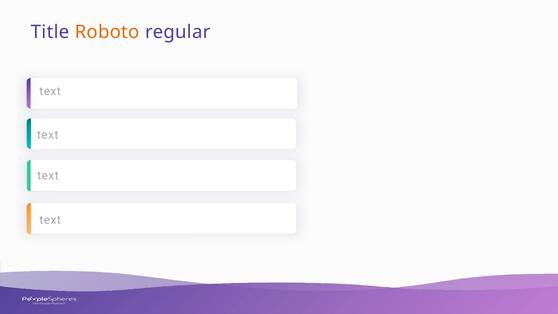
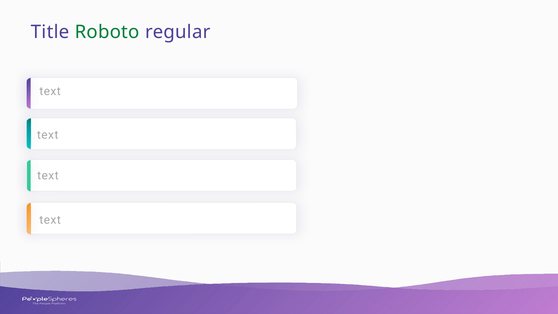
Roboto colour: orange -> green (107, 32)
